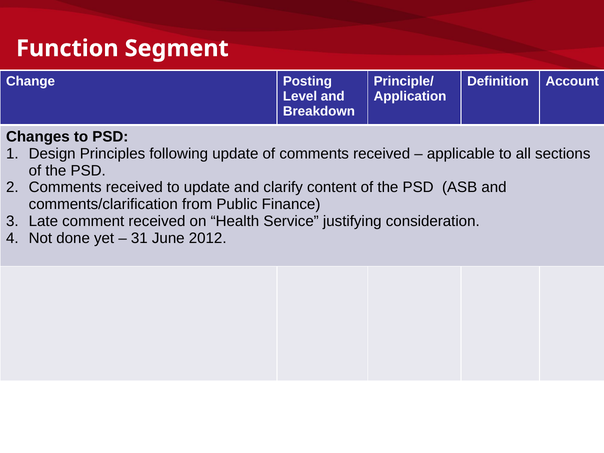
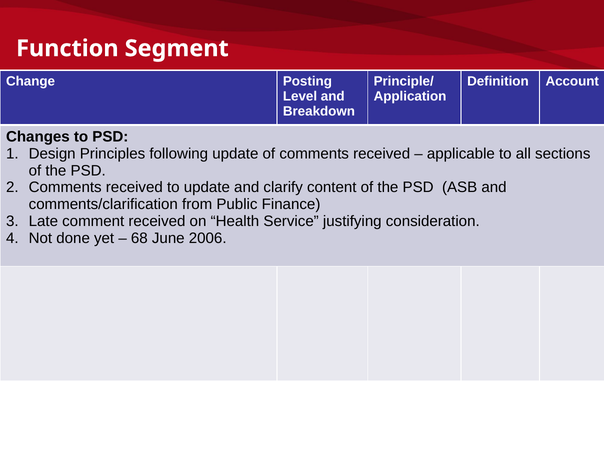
31: 31 -> 68 (139, 238)
2012: 2012 -> 2006 (208, 238)
